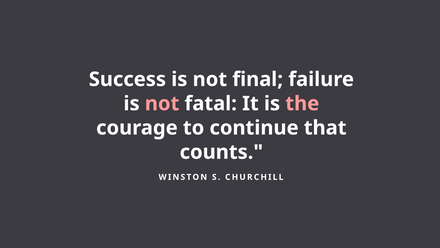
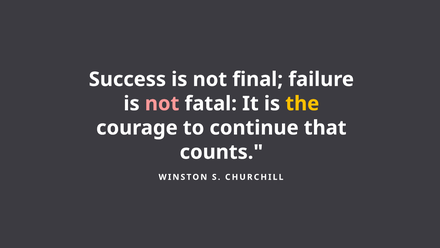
the colour: pink -> yellow (302, 103)
